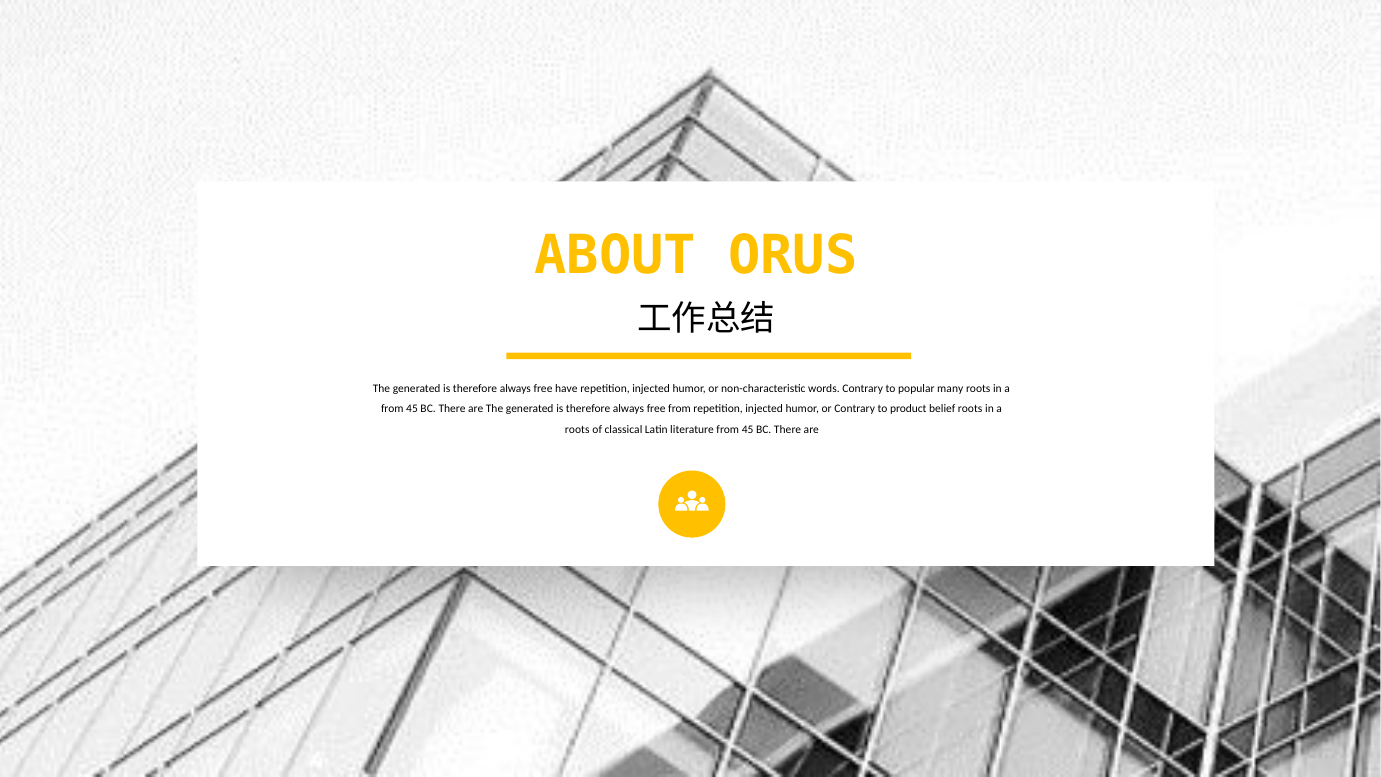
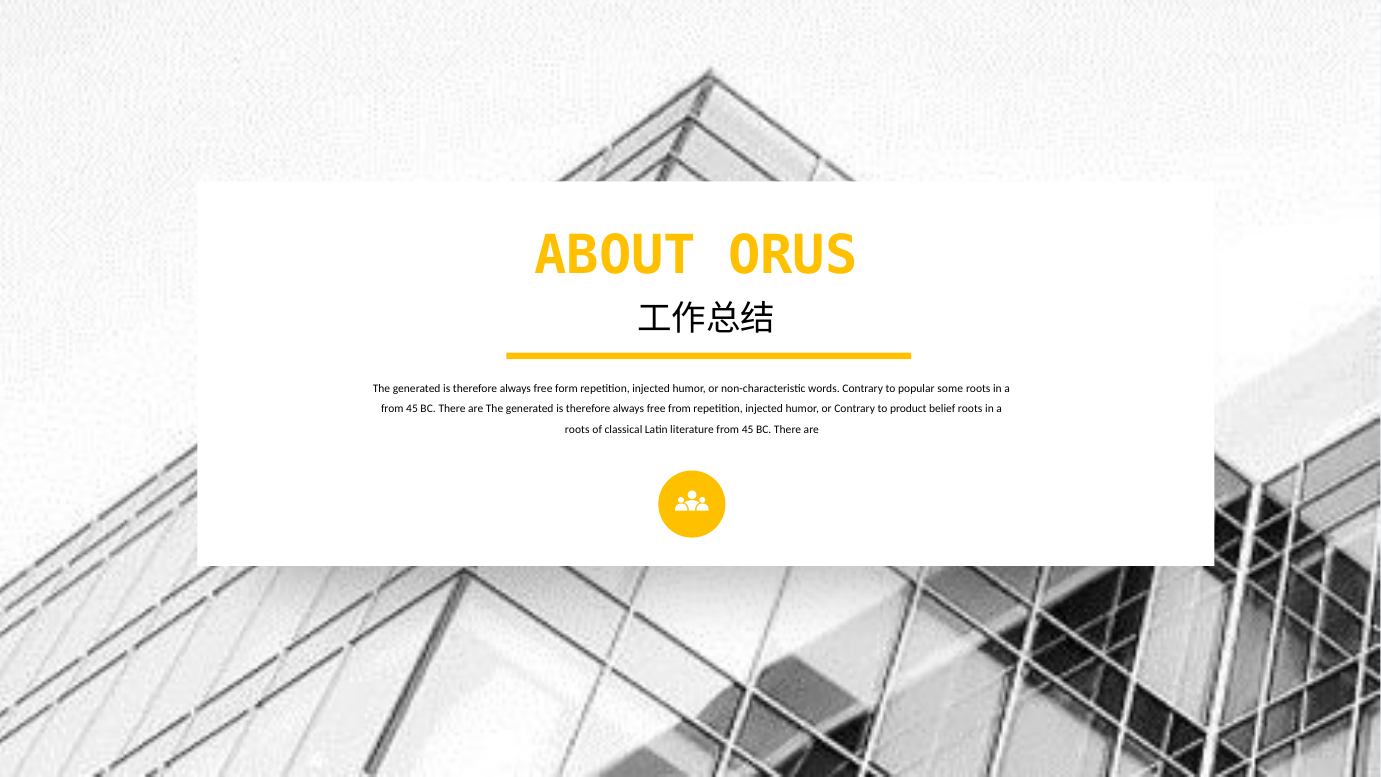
have: have -> form (566, 388)
many: many -> some (950, 388)
